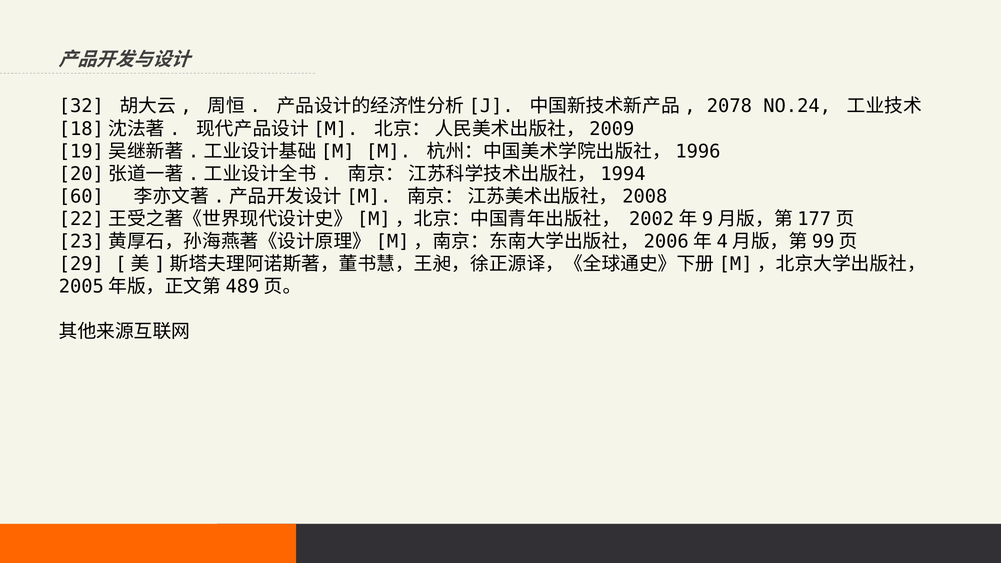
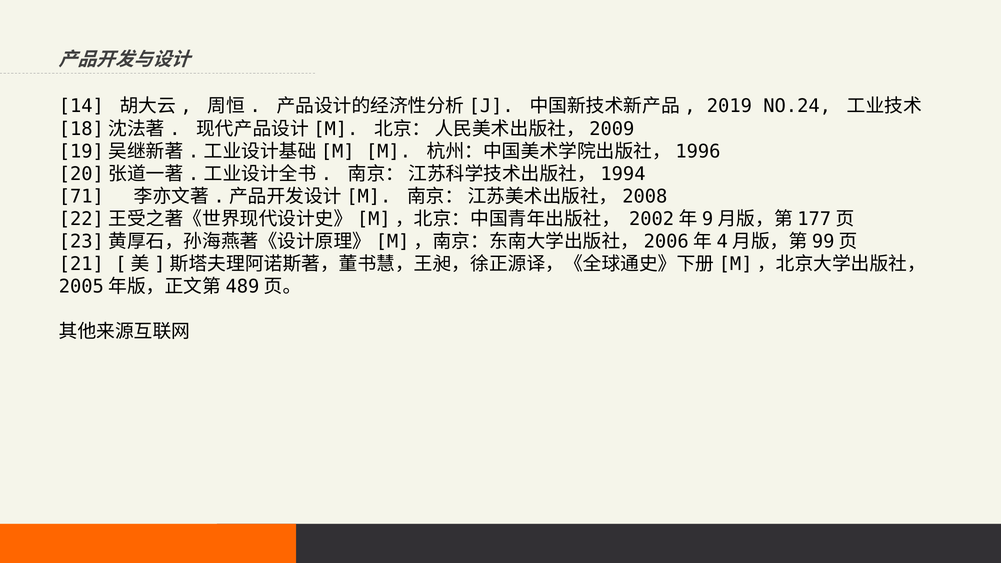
32: 32 -> 14 (81, 106)
2078: 2078 -> 2019 (729, 106)
60: 60 -> 71 (81, 196)
29: 29 -> 21 (81, 264)
